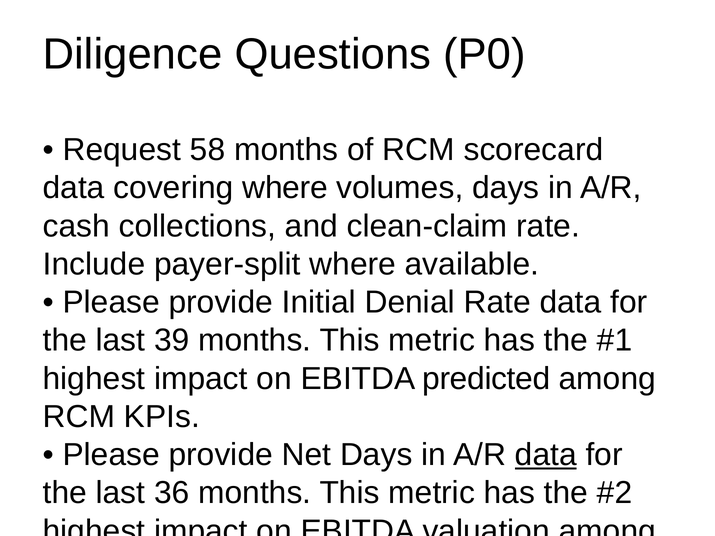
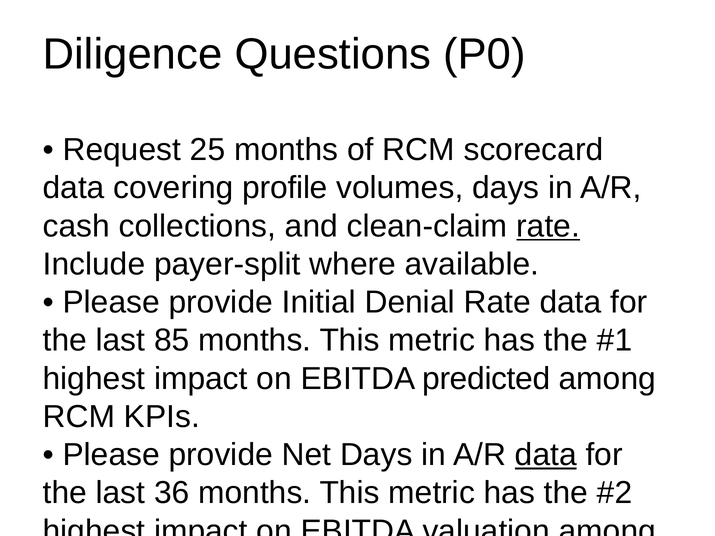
58: 58 -> 25 (208, 150)
covering where: where -> profile (285, 188)
rate underline: none -> present (548, 226)
39: 39 -> 85 (172, 341)
